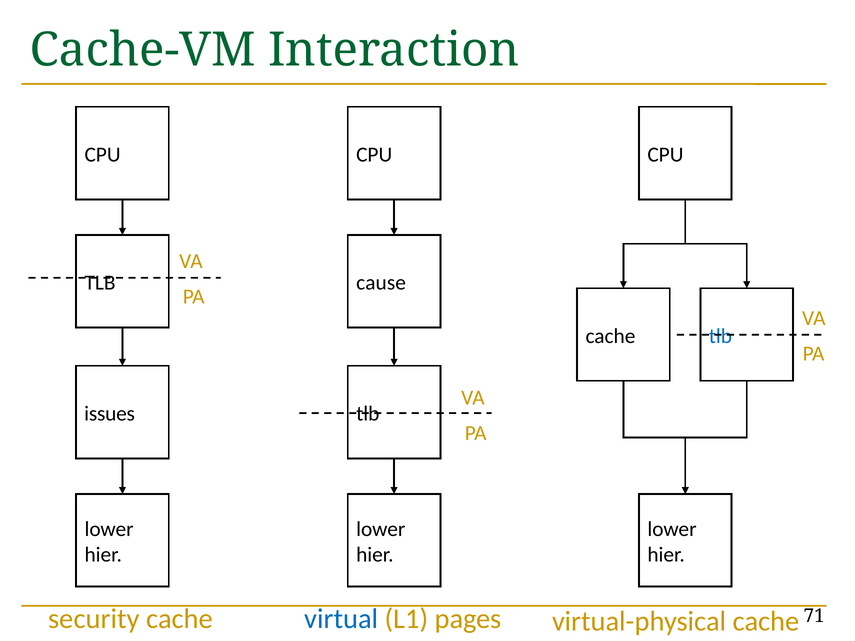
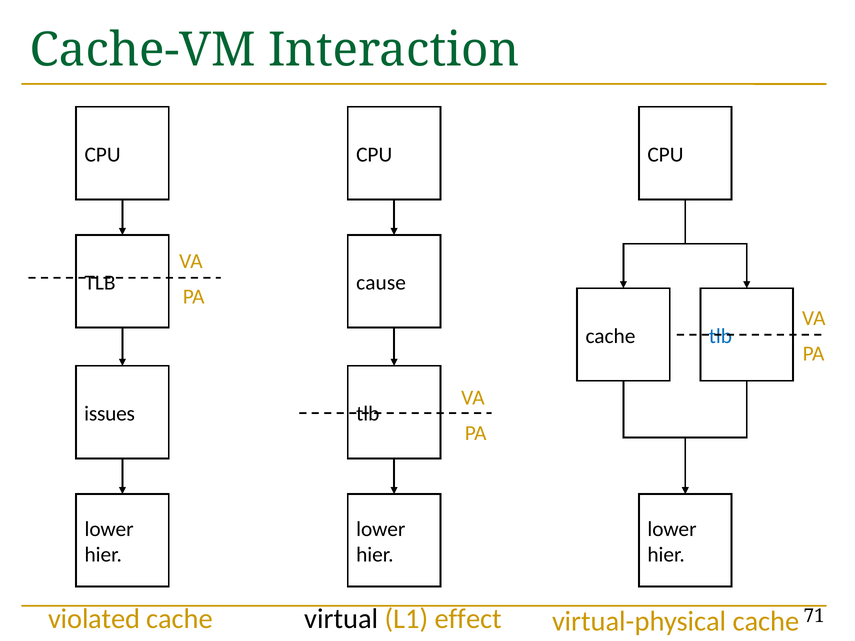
security: security -> violated (94, 619)
virtual colour: blue -> black (341, 619)
pages: pages -> effect (468, 619)
